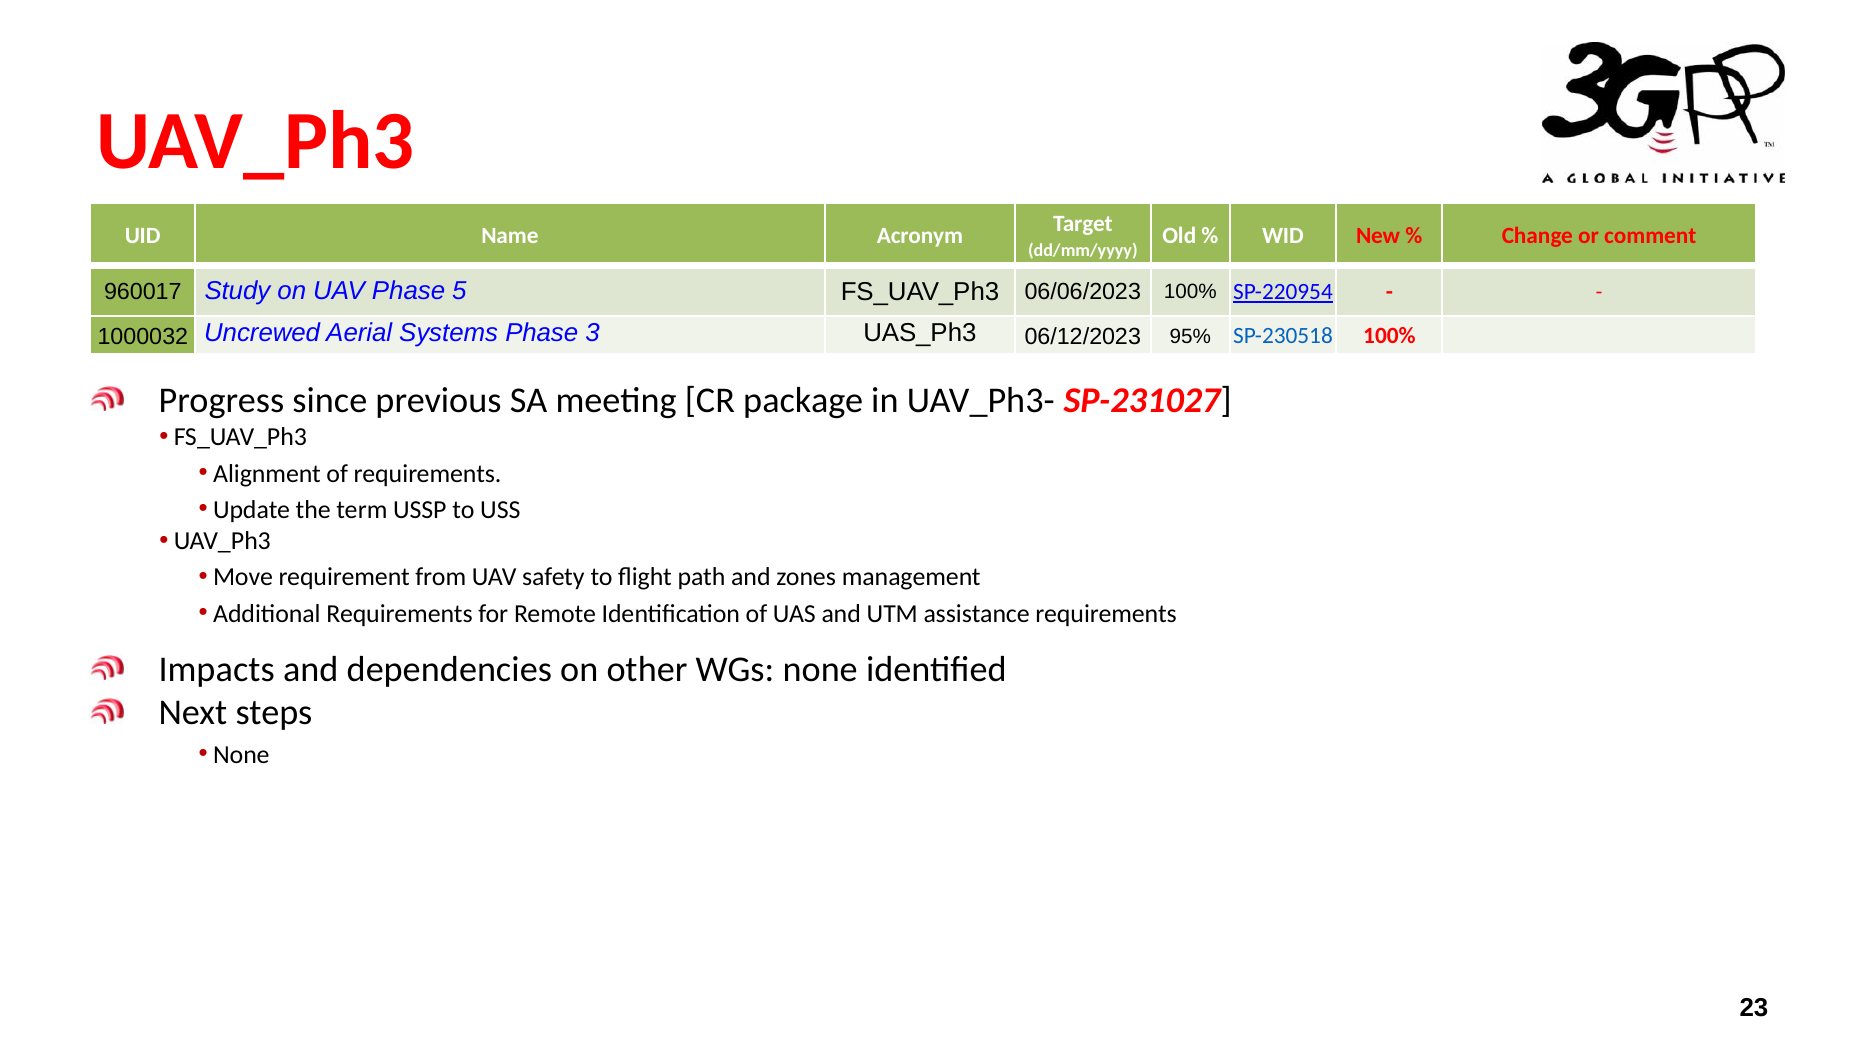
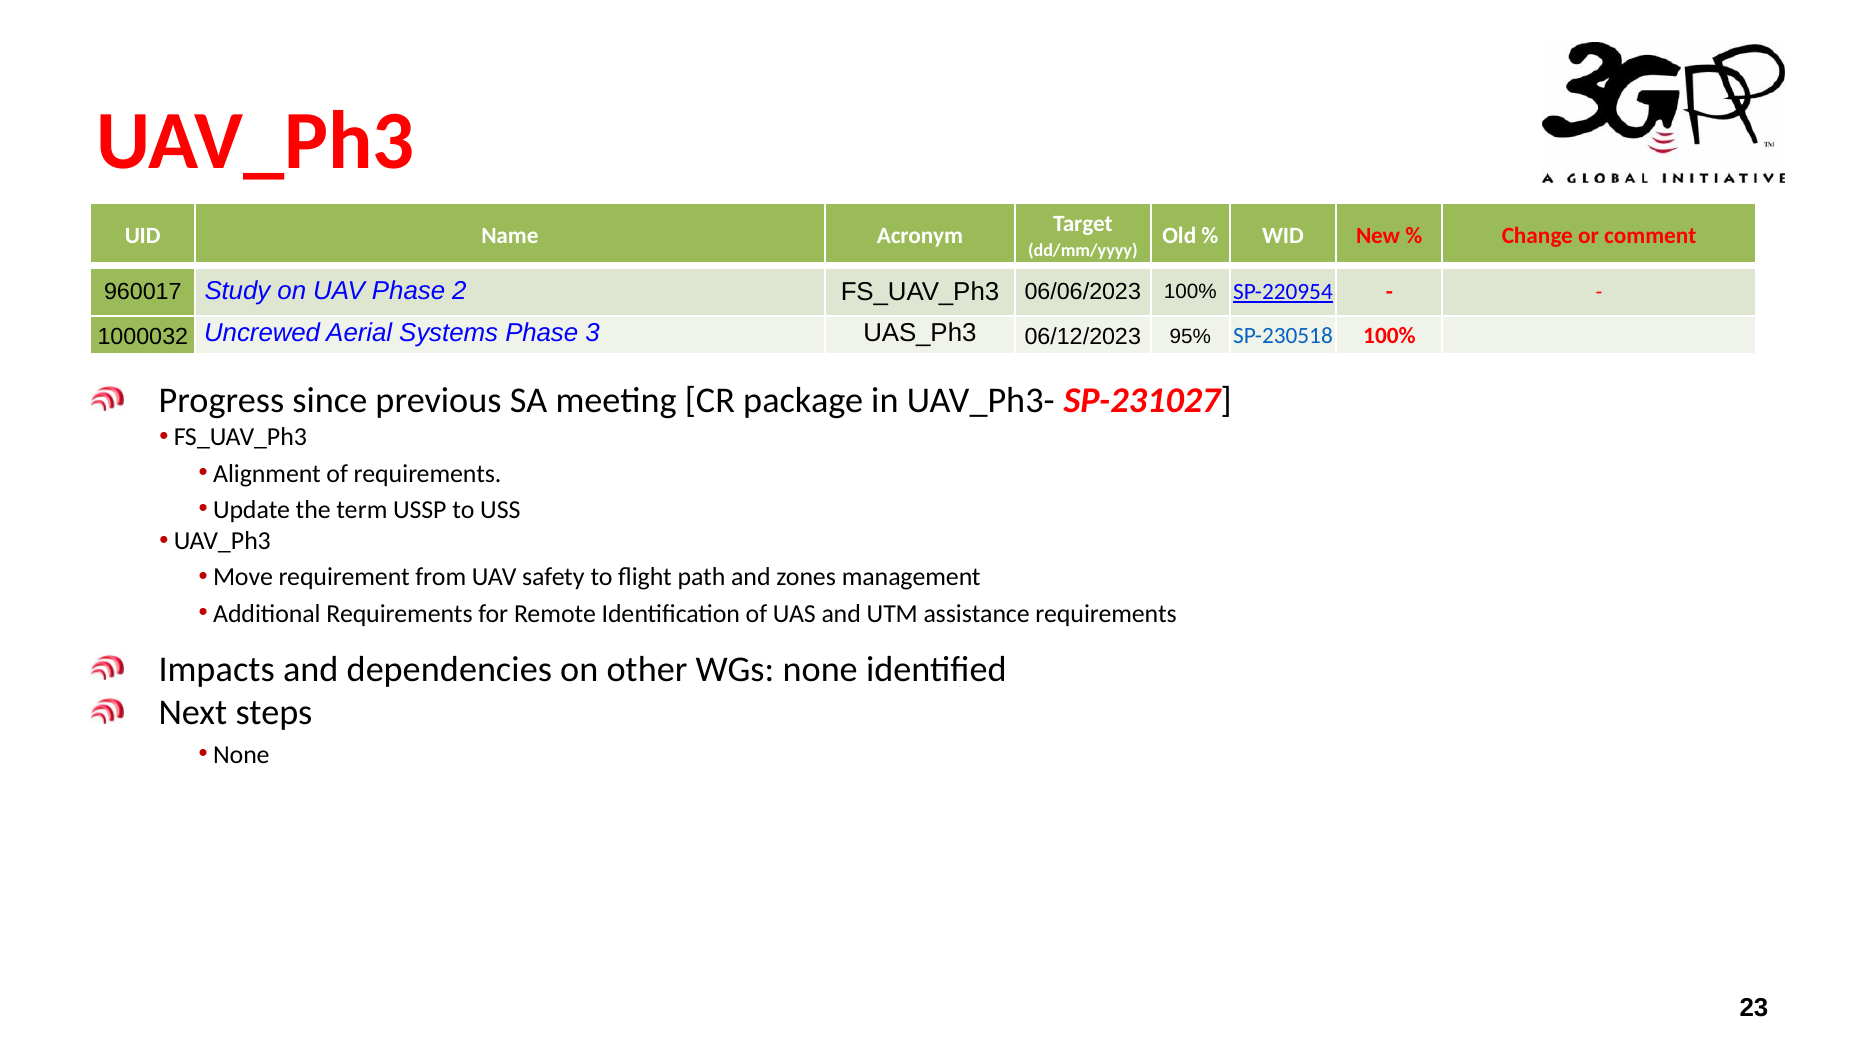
5: 5 -> 2 (459, 291)
